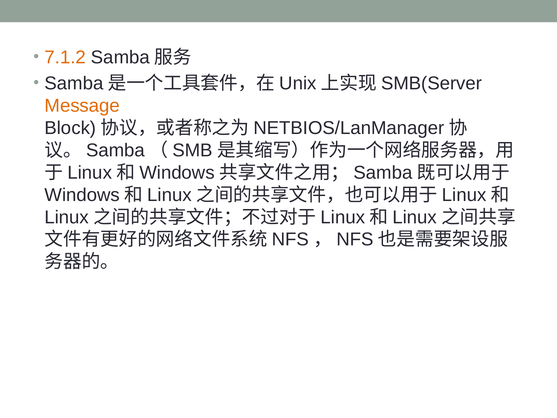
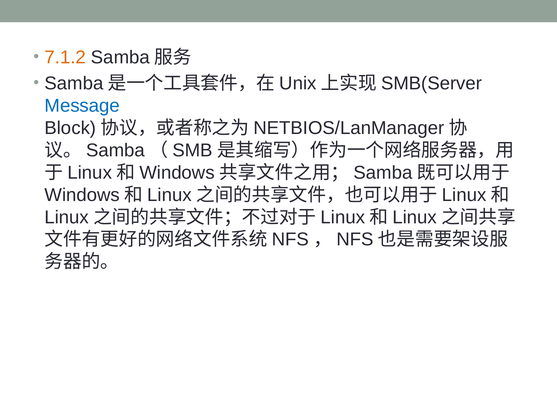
Message colour: orange -> blue (82, 106)
